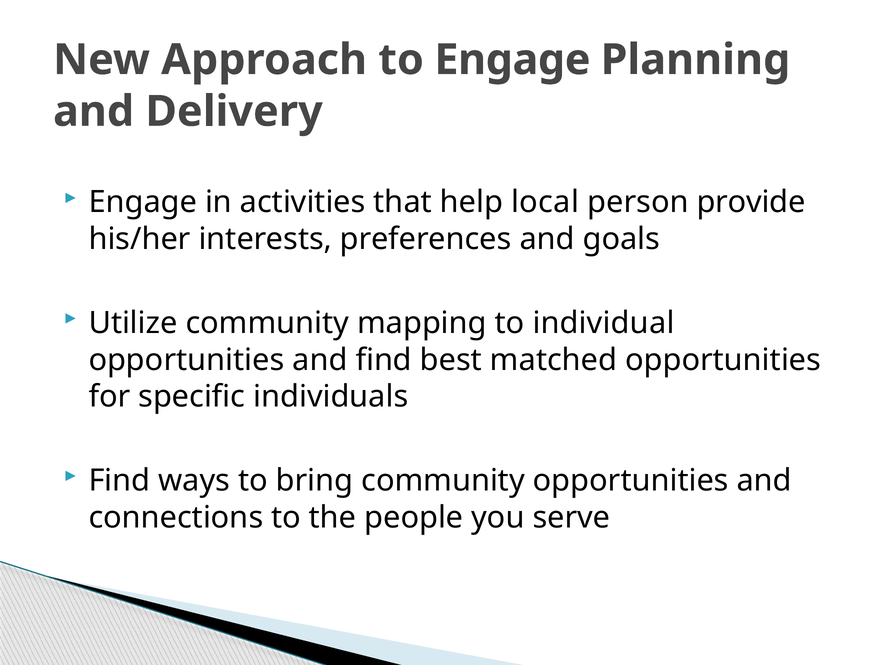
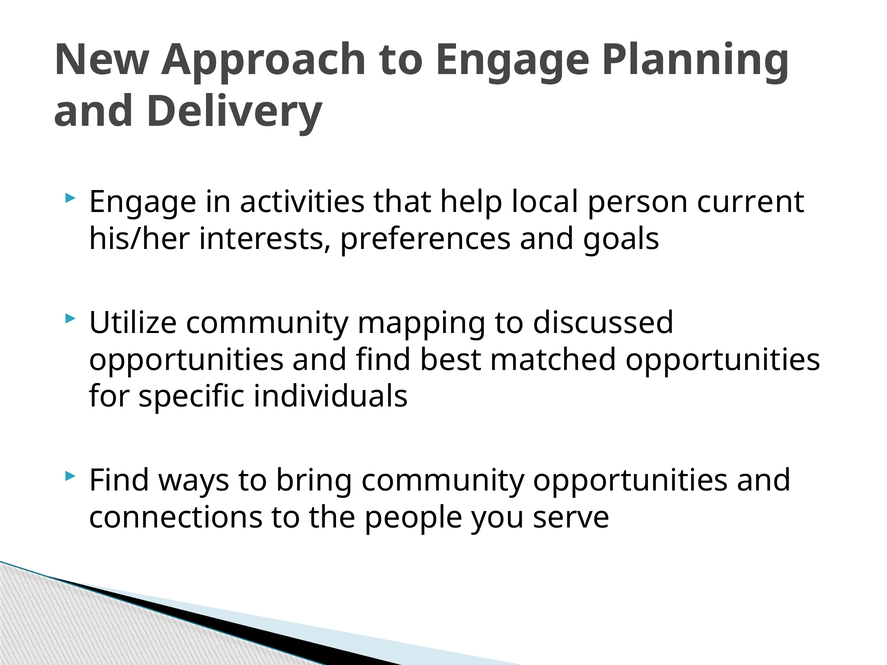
provide: provide -> current (751, 202)
individual: individual -> discussed (604, 323)
